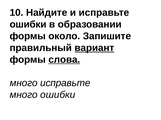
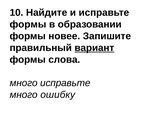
ошибки: ошибки -> формы (28, 25)
около: около -> новее (64, 36)
слова underline: present -> none (64, 60)
много ошибки: ошибки -> ошибку (58, 95)
